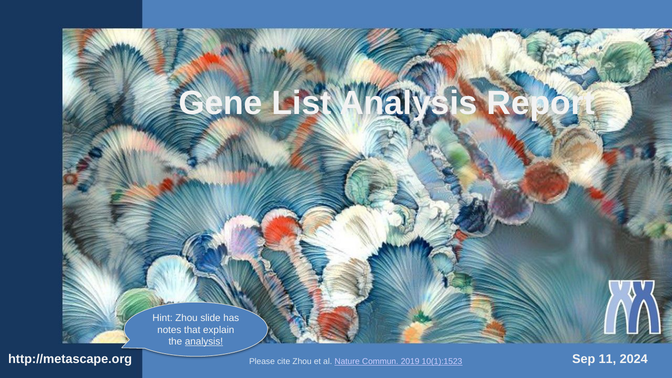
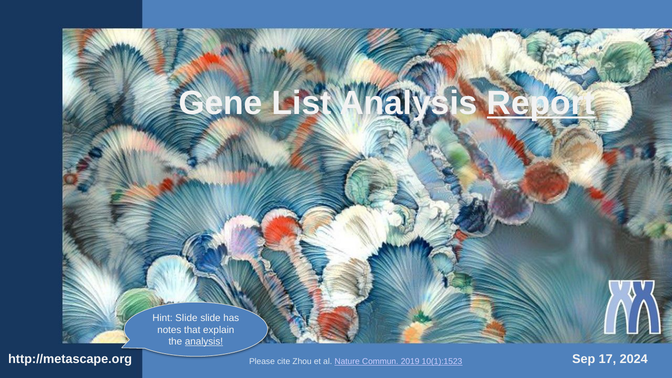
Report underline: none -> present (541, 103)
Hint Zhou: Zhou -> Slide (186, 318)
11: 11 -> 17 (607, 359)
